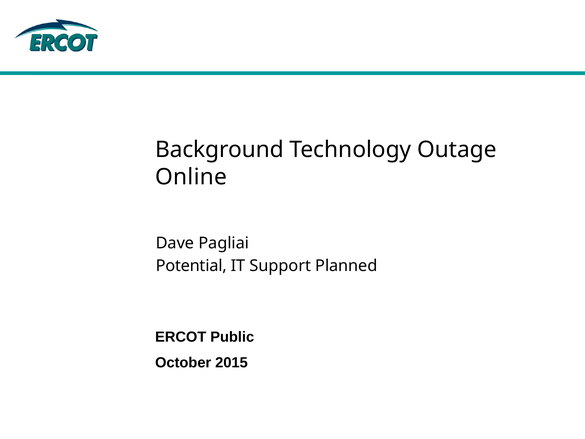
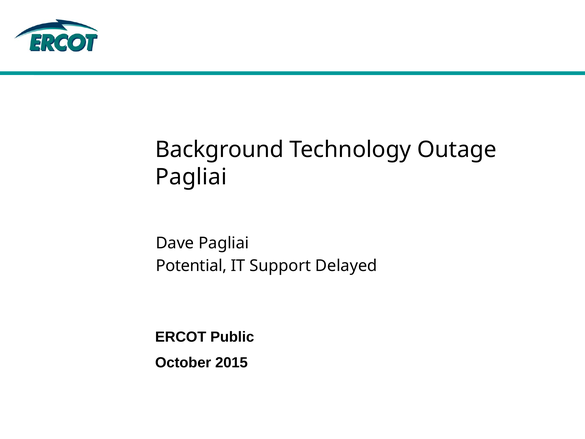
Online: Online -> Pagliai (191, 177)
Planned: Planned -> Delayed (346, 266)
